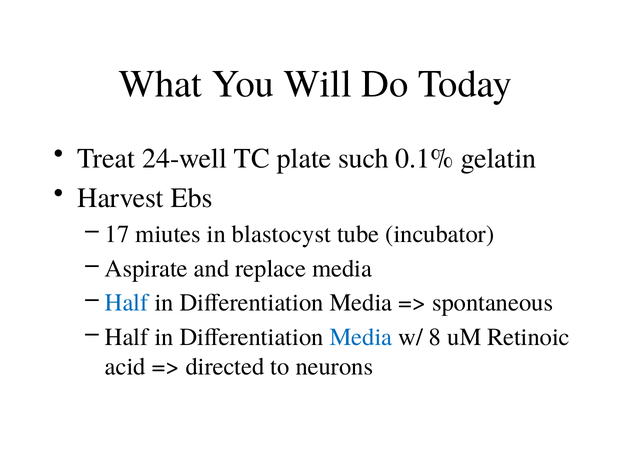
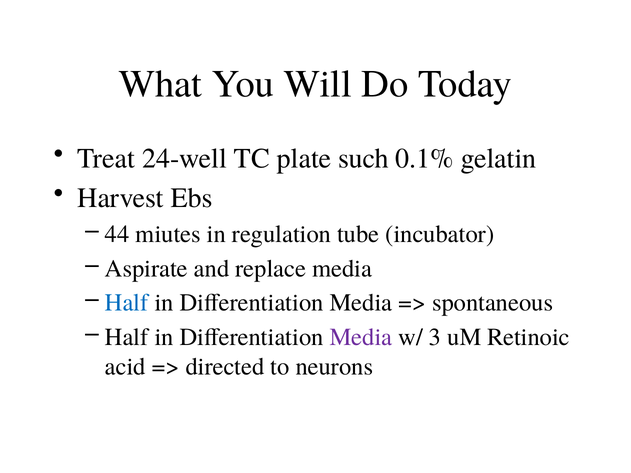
17: 17 -> 44 (117, 234)
blastocyst: blastocyst -> regulation (282, 234)
Media colour: blue -> purple (361, 337)
8: 8 -> 3 (435, 337)
